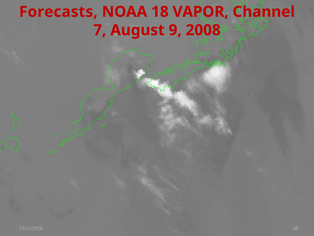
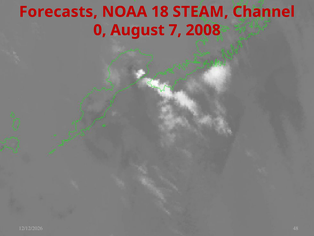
VAPOR: VAPOR -> STEAM (200, 12)
7: 7 -> 0 (100, 30)
9: 9 -> 7 (175, 30)
